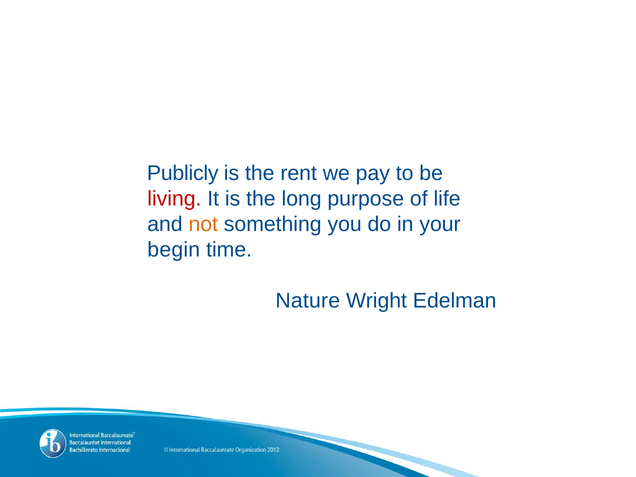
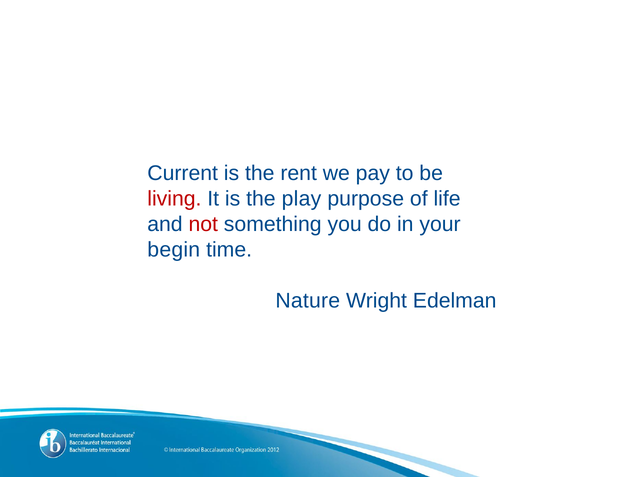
Publicly: Publicly -> Current (183, 173)
long: long -> play (301, 199)
not colour: orange -> red (203, 224)
